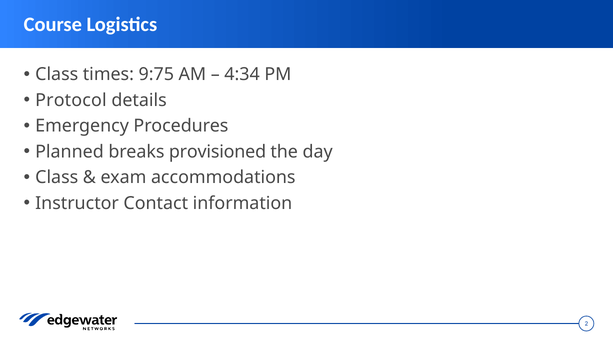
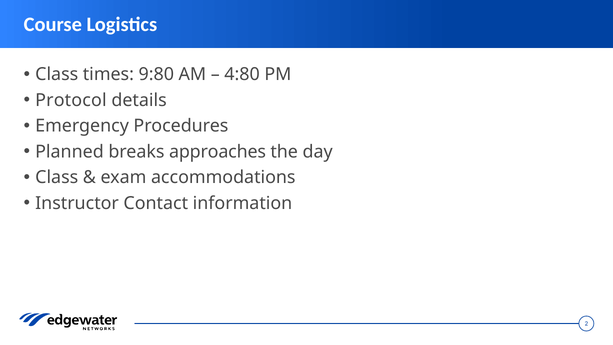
9:75: 9:75 -> 9:80 (156, 74)
4:34: 4:34 -> 4:80 (242, 74)
provisioned: provisioned -> approaches (218, 152)
